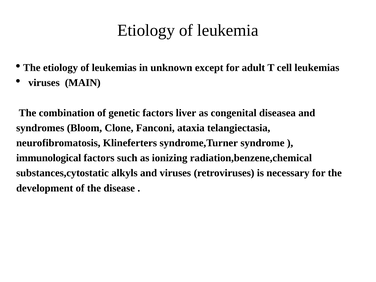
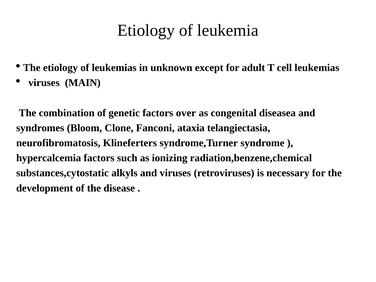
liver: liver -> over (186, 113)
immunological: immunological -> hypercalcemia (49, 158)
